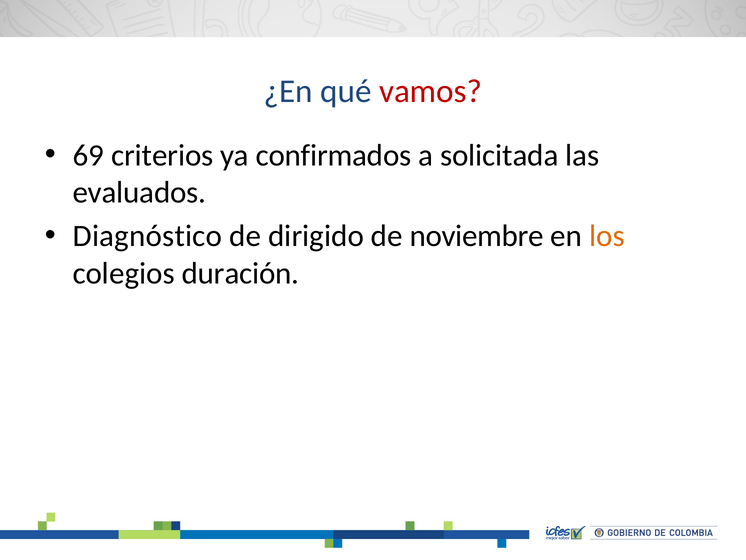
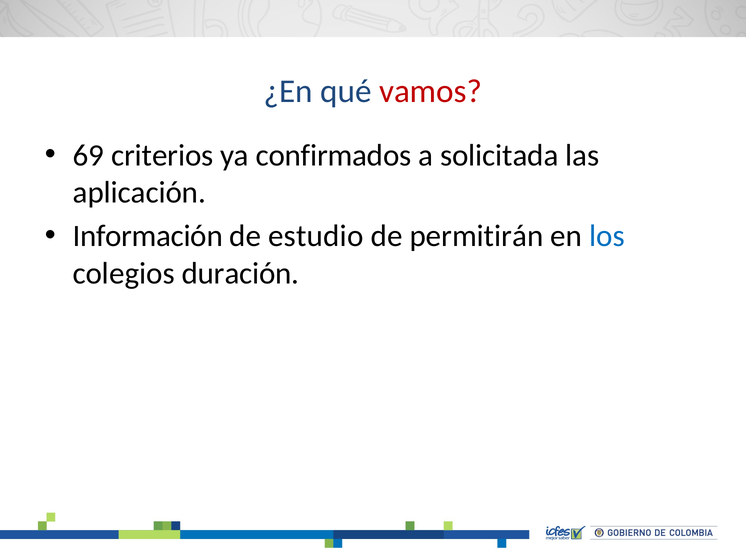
evaluados: evaluados -> aplicación (139, 192)
Diagnóstico: Diagnóstico -> Información (148, 236)
dirigido: dirigido -> estudio (316, 236)
noviembre: noviembre -> permitirán (476, 236)
los colour: orange -> blue (607, 236)
